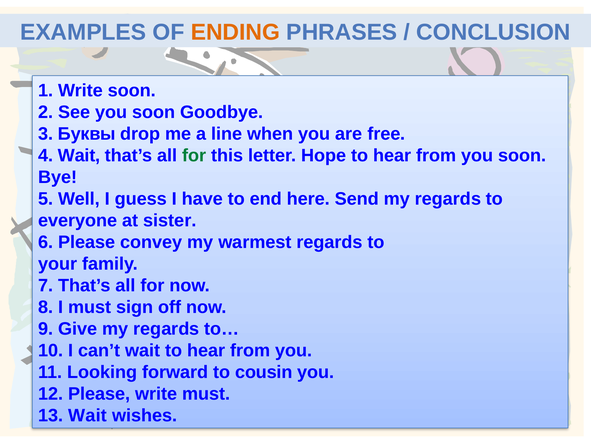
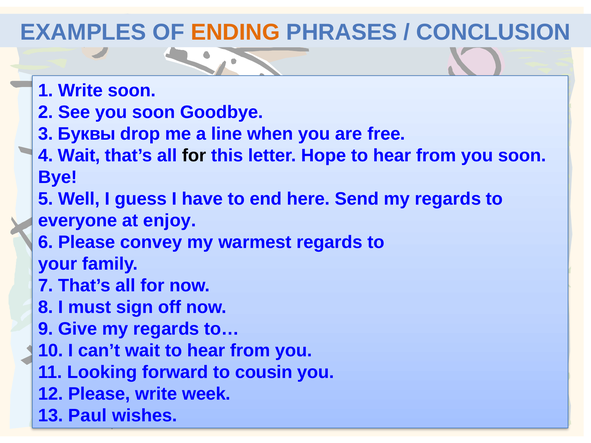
for colour: green -> black (194, 156)
sister: sister -> enjoy (170, 221)
write must: must -> week (206, 394)
13 Wait: Wait -> Paul (88, 416)
